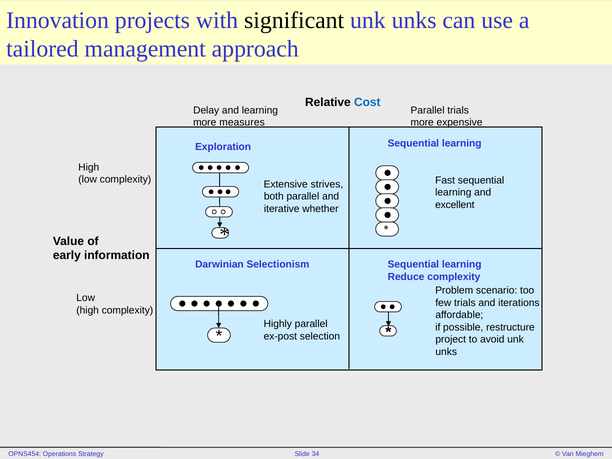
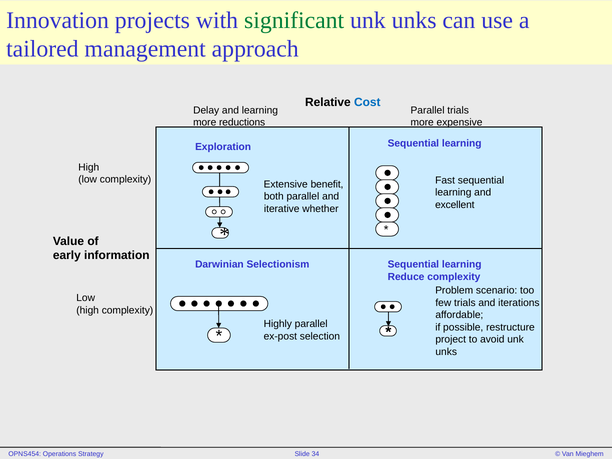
significant colour: black -> green (294, 20)
measures: measures -> reductions (242, 122)
strives: strives -> benefit (327, 184)
